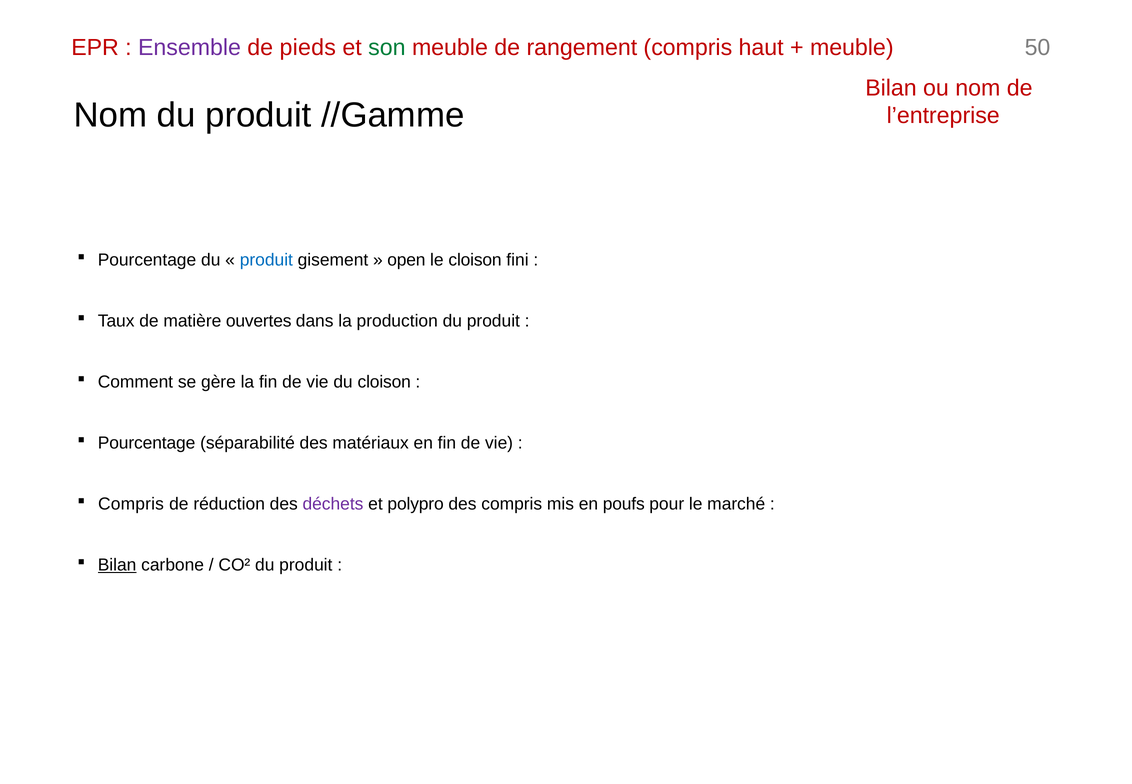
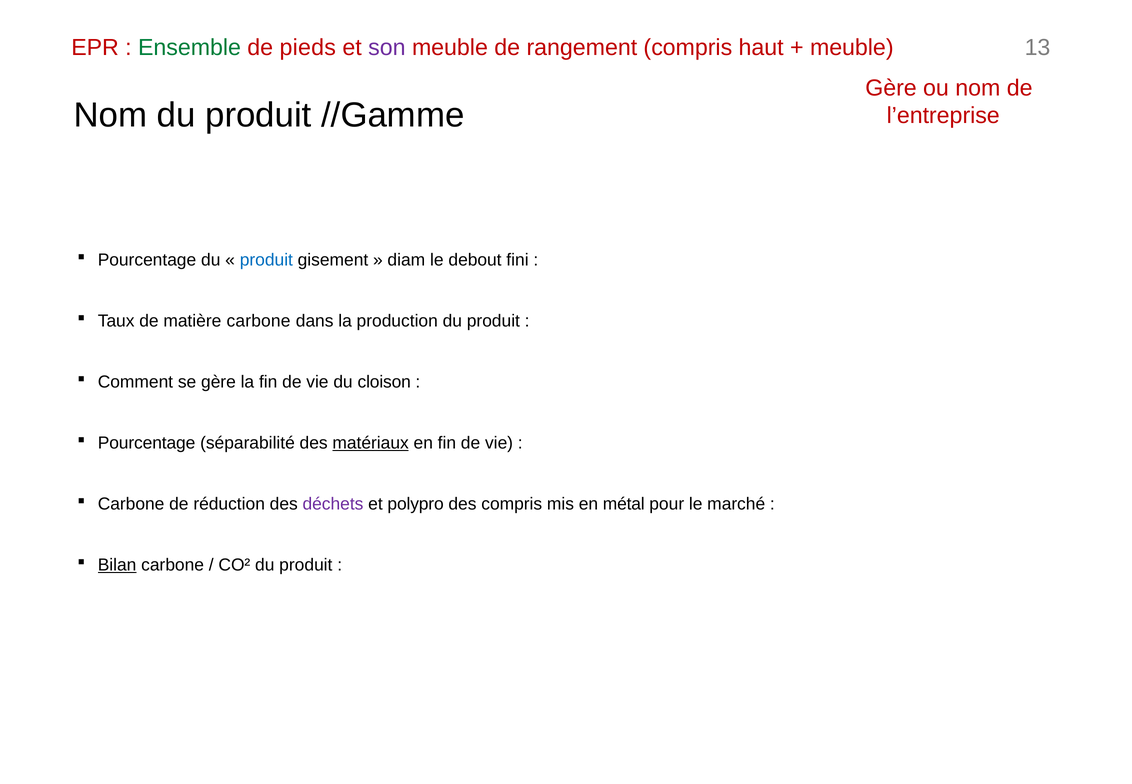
Ensemble colour: purple -> green (190, 48)
son colour: green -> purple (387, 48)
50: 50 -> 13 (1038, 48)
Bilan: Bilan -> Gère (891, 88)
open: open -> diam (406, 260)
le cloison: cloison -> debout (475, 260)
matière ouvertes: ouvertes -> carbone (259, 321)
matériaux underline: none -> present (371, 443)
Compris: Compris -> Carbone (131, 504)
poufs: poufs -> métal (624, 504)
